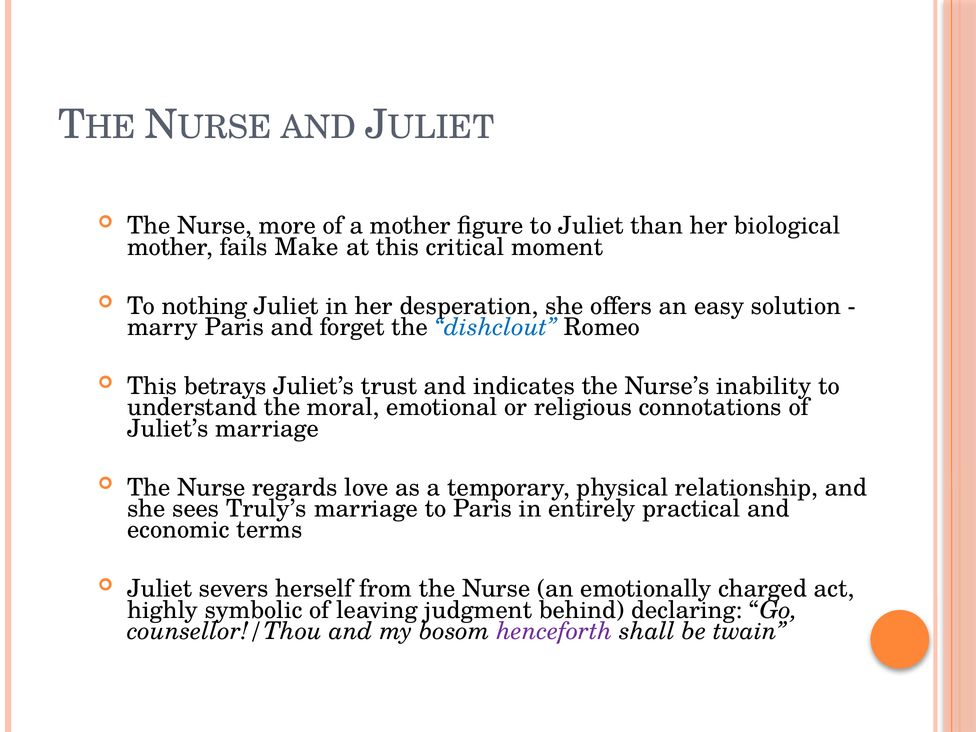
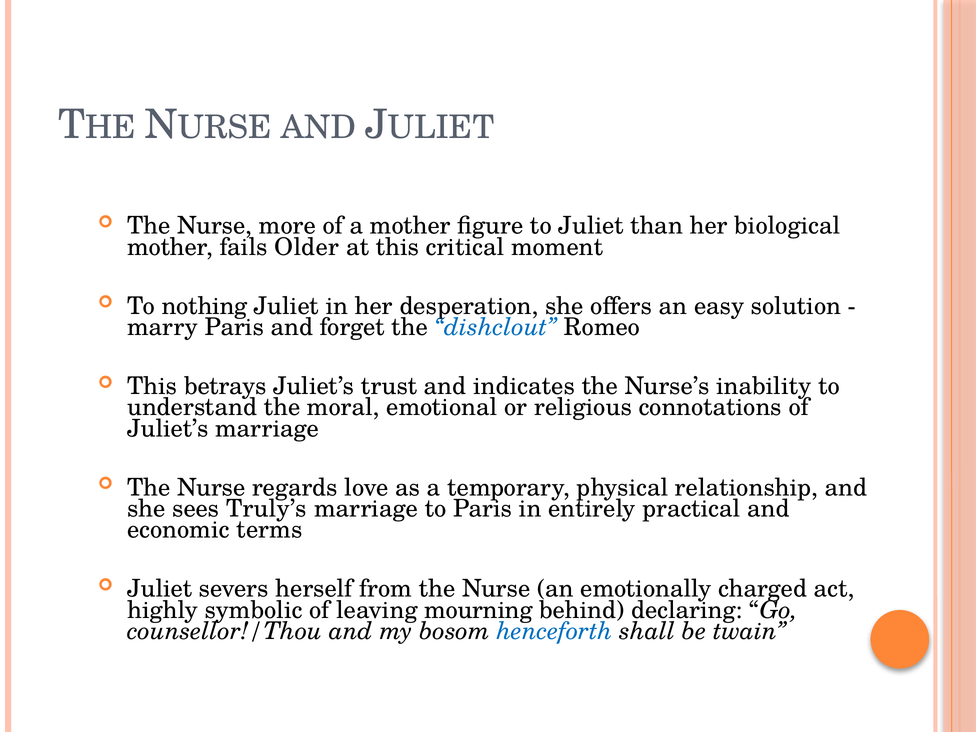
Make: Make -> Older (307, 247)
judgment: judgment -> mourning (479, 610)
henceforth colour: purple -> blue (555, 631)
